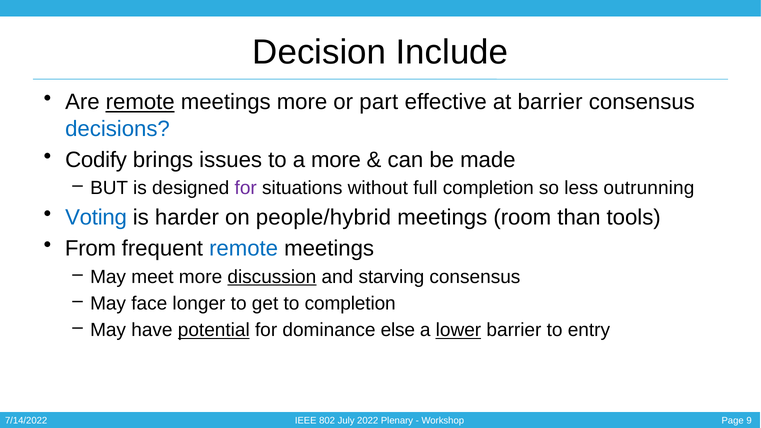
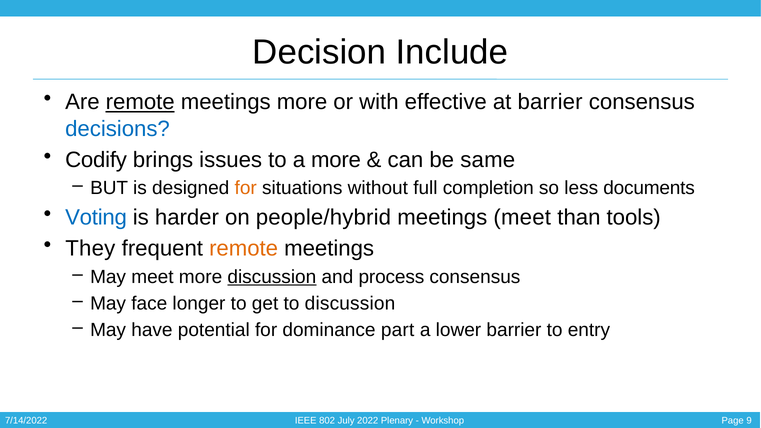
part: part -> with (379, 102)
made: made -> same (488, 160)
for colour: purple -> orange (246, 188)
outrunning: outrunning -> documents (649, 188)
meetings room: room -> meet (522, 218)
From: From -> They (90, 249)
remote colour: blue -> orange (244, 249)
starving: starving -> process (391, 277)
to completion: completion -> discussion (350, 304)
potential underline: present -> none (214, 330)
else: else -> part (398, 330)
lower underline: present -> none (458, 330)
